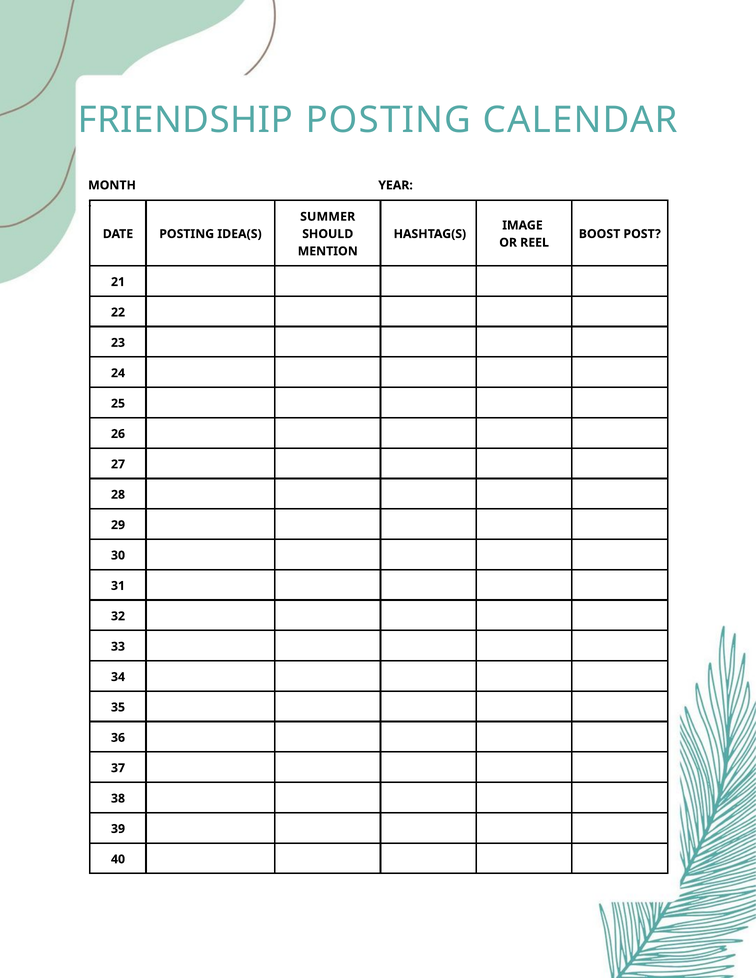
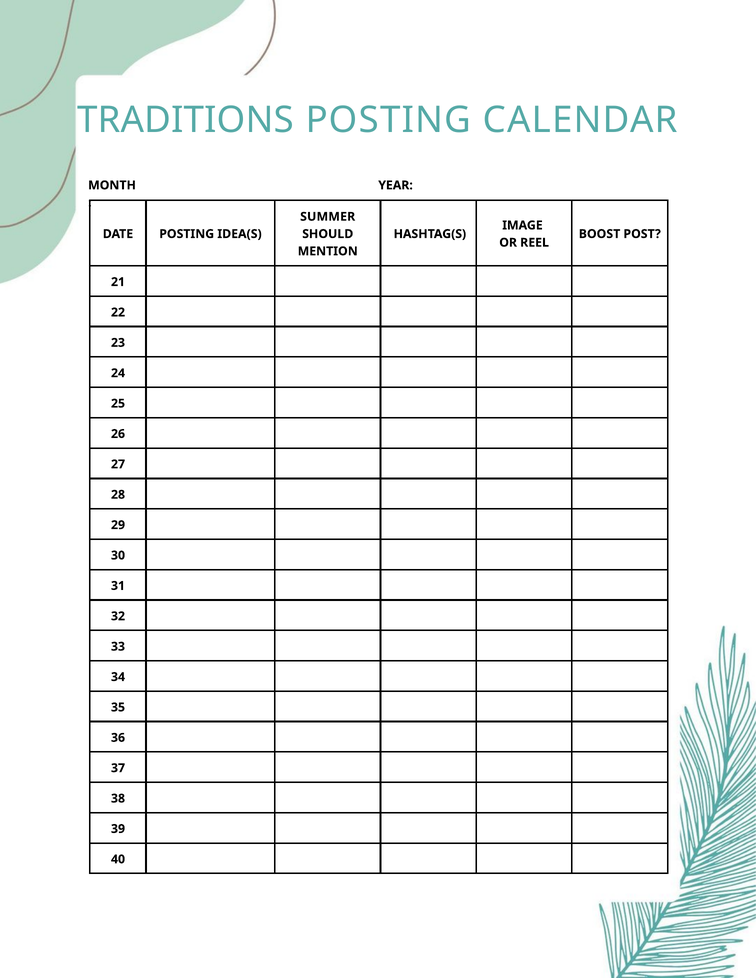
FRIENDSHIP: FRIENDSHIP -> TRADITIONS (185, 120)
